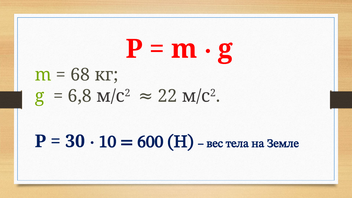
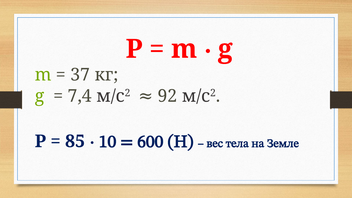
68: 68 -> 37 (80, 75)
6,8: 6,8 -> 7,4 (80, 96)
22: 22 -> 92 (167, 96)
30: 30 -> 85 (75, 141)
